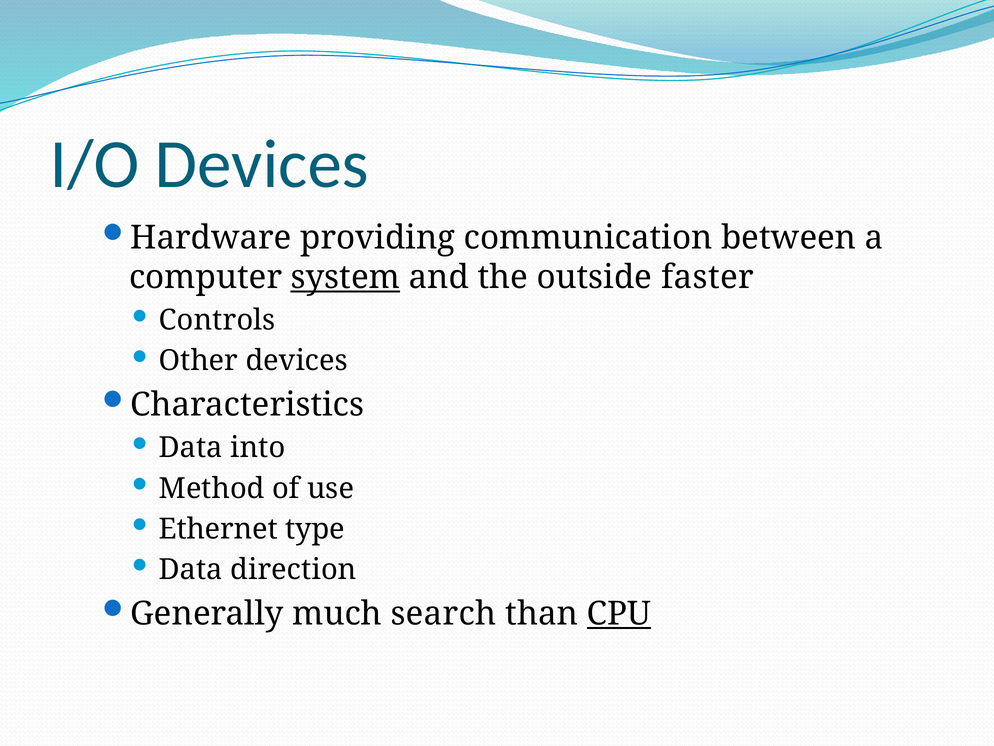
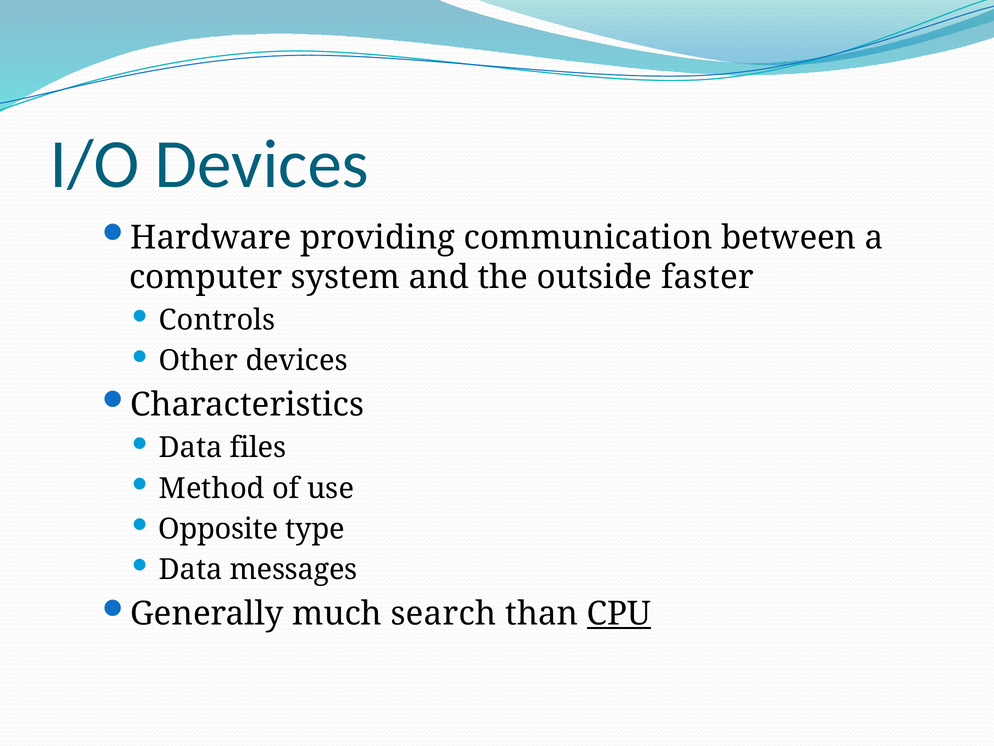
system underline: present -> none (345, 277)
into: into -> files (258, 448)
Ethernet: Ethernet -> Opposite (218, 529)
direction: direction -> messages (294, 569)
